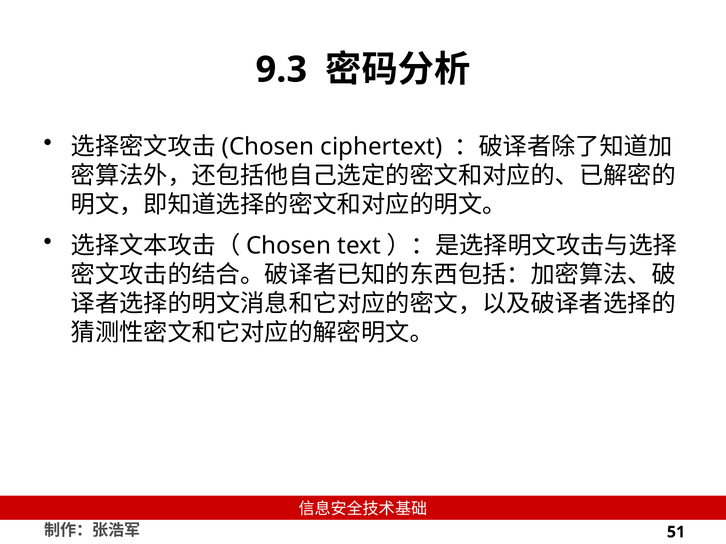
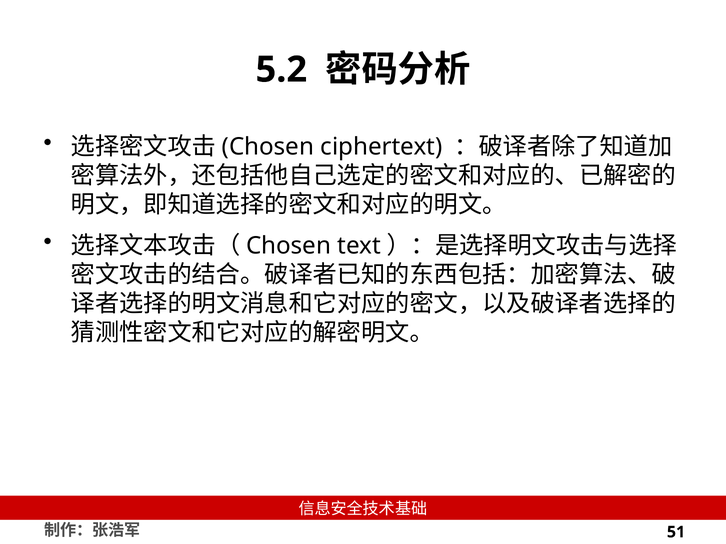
9.3: 9.3 -> 5.2 (281, 70)
